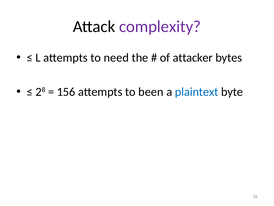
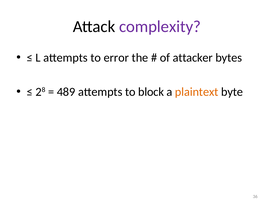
need: need -> error (116, 57)
156: 156 -> 489 (66, 92)
been: been -> block (151, 92)
plaintext colour: blue -> orange (197, 92)
